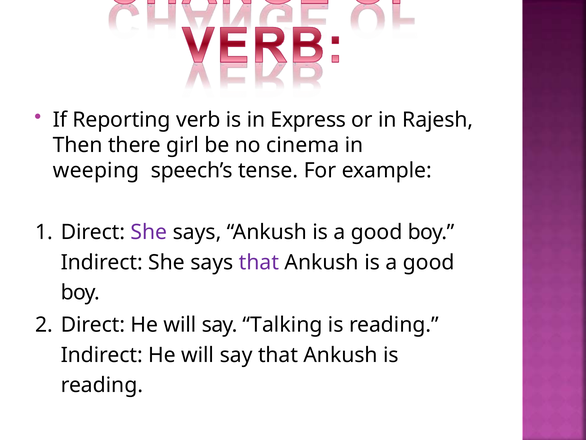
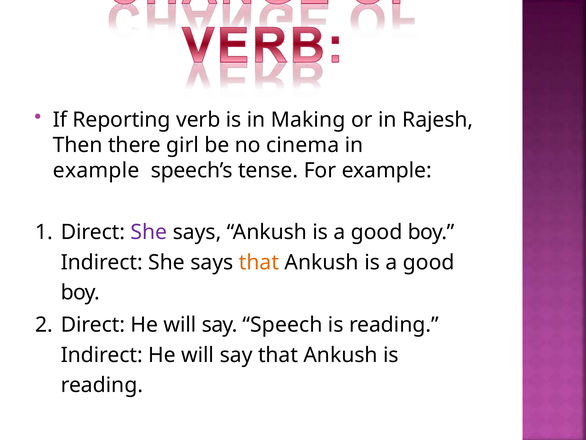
Express: Express -> Making (308, 120)
weeping: weeping -> example (96, 170)
that colour: purple -> orange (259, 262)
Talking: Talking -> Speech (282, 324)
